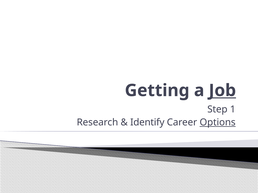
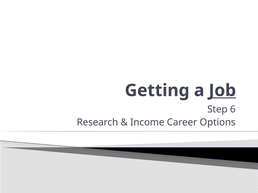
1: 1 -> 6 (233, 110)
Identify: Identify -> Income (147, 123)
Options underline: present -> none (218, 123)
